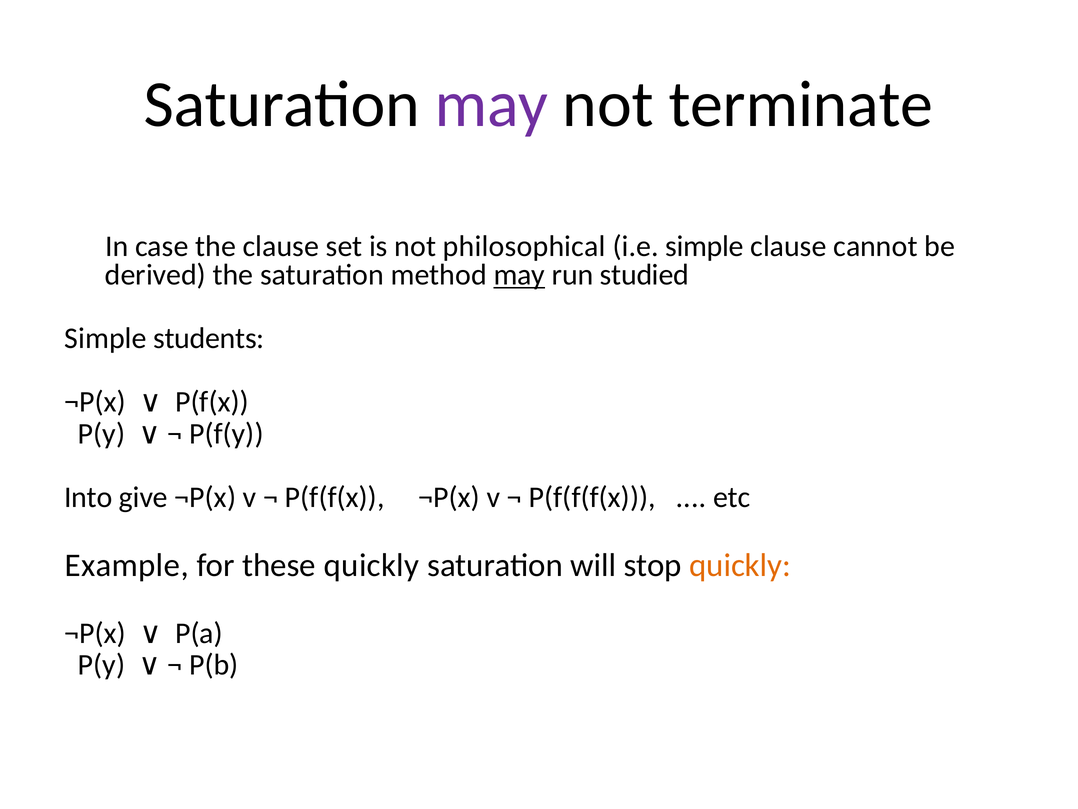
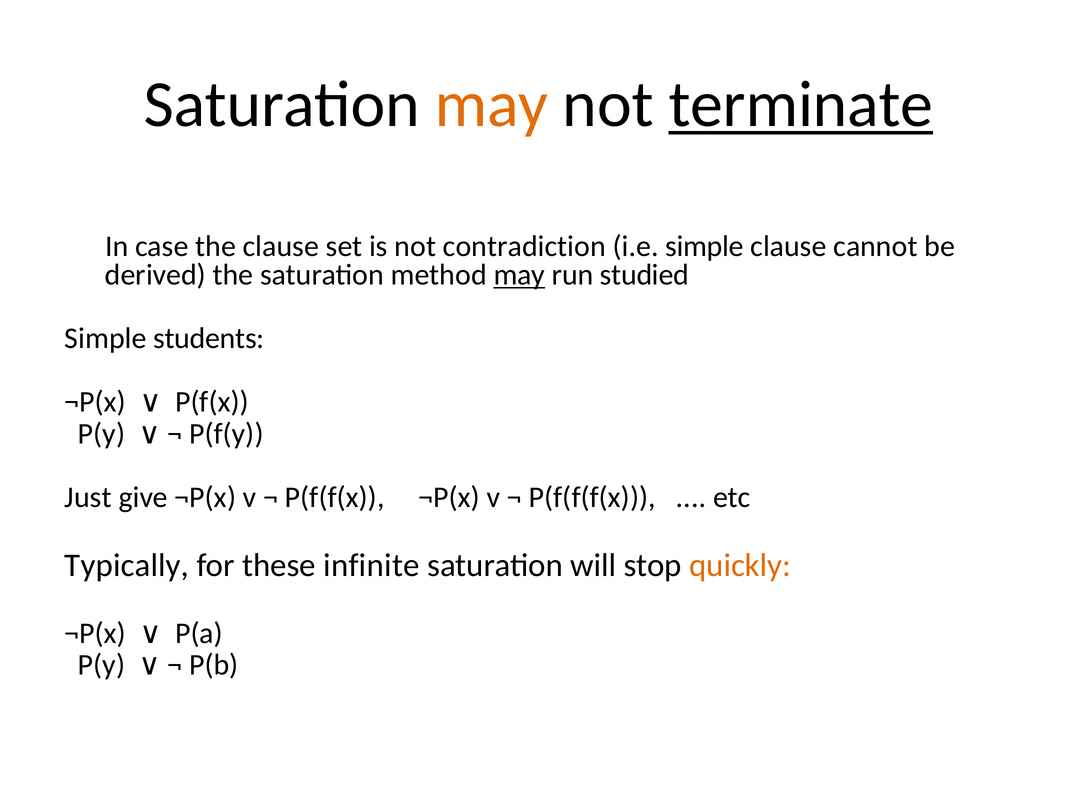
may colour: purple -> orange (491, 104)
terminate underline: none -> present (801, 104)
philosophical: philosophical -> contradiction (524, 246)
Into: Into -> Just (88, 497)
Example: Example -> Typically (127, 565)
these quickly: quickly -> infinite (372, 565)
